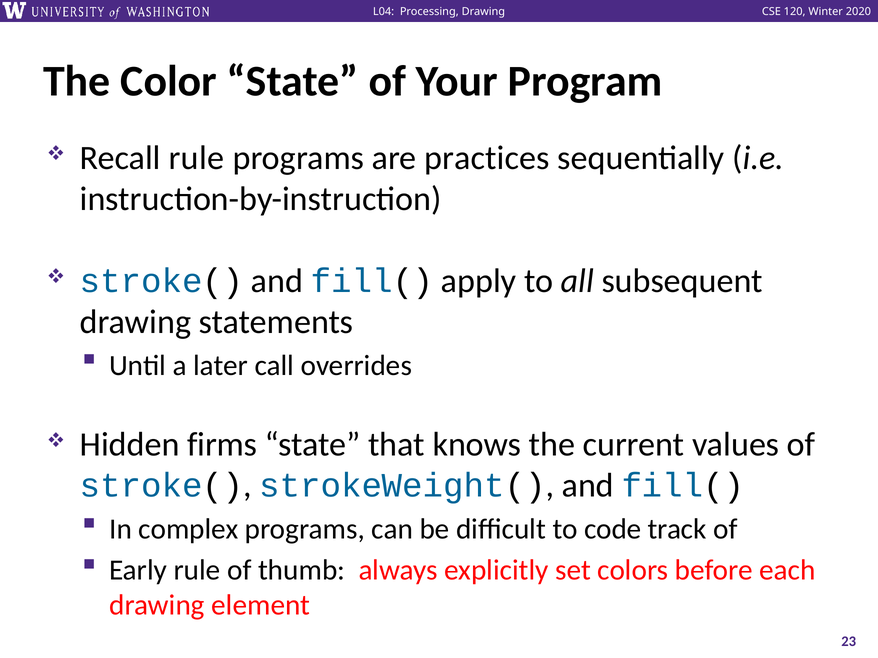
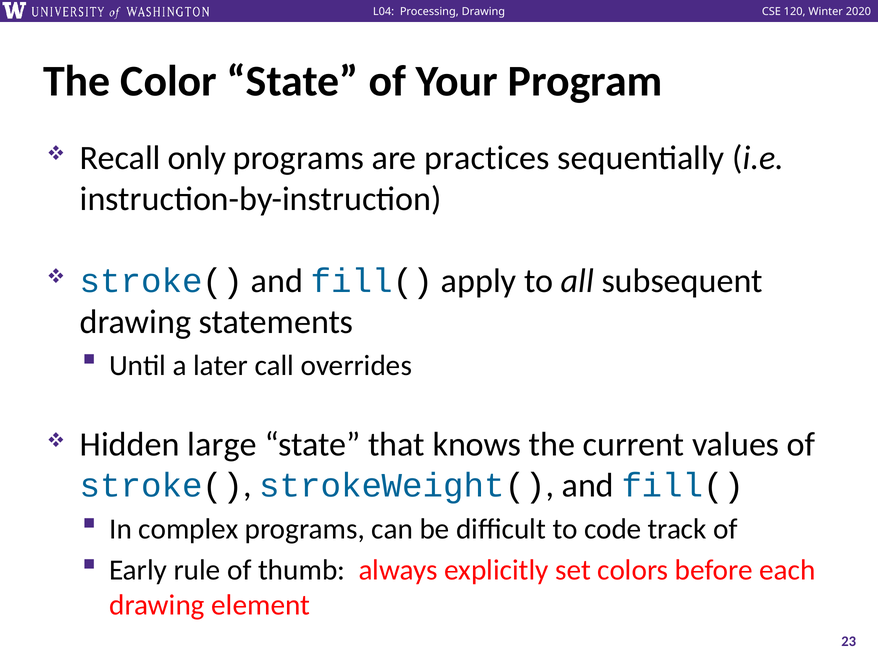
Recall rule: rule -> only (197, 158)
firms: firms -> large (222, 445)
